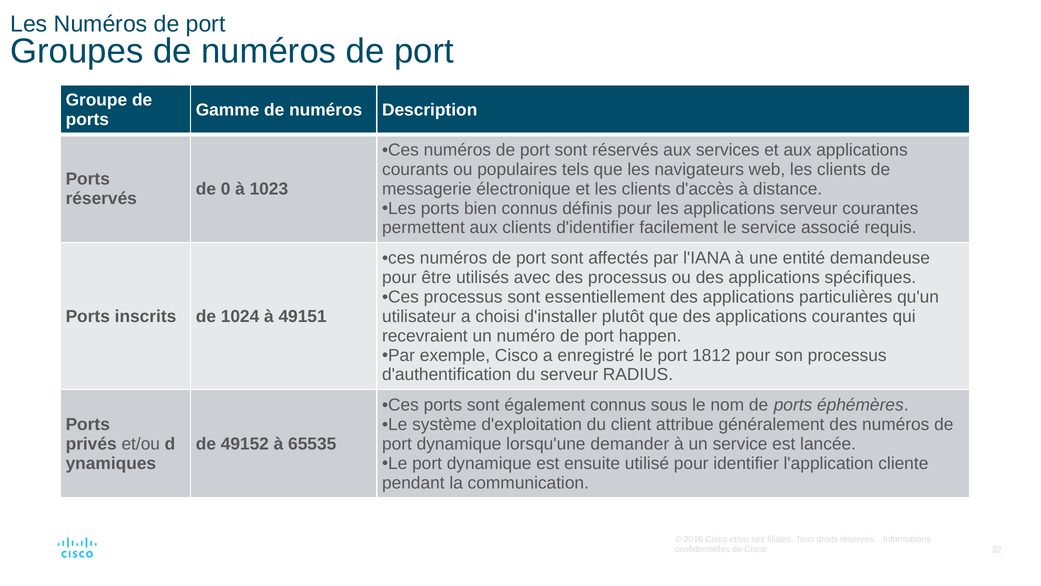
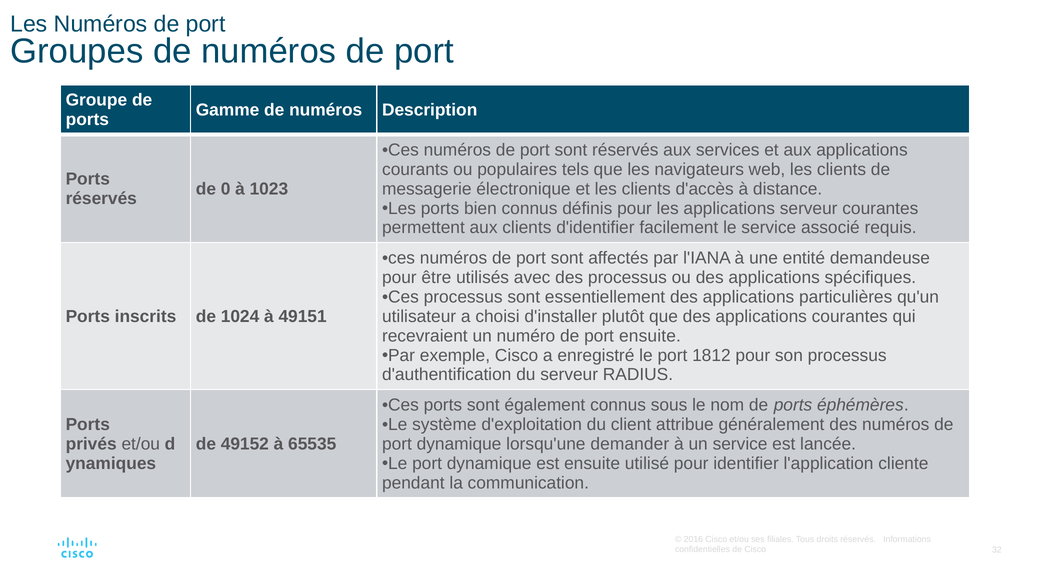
port happen: happen -> ensuite (650, 336)
